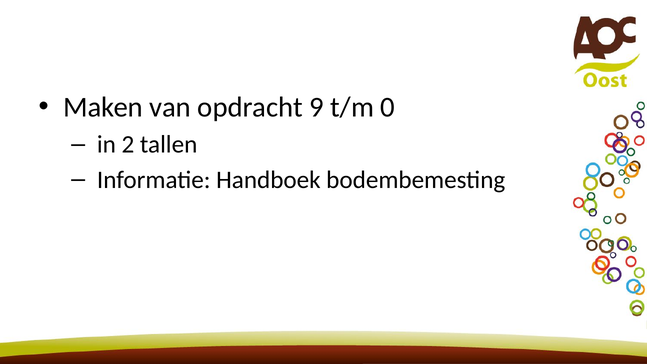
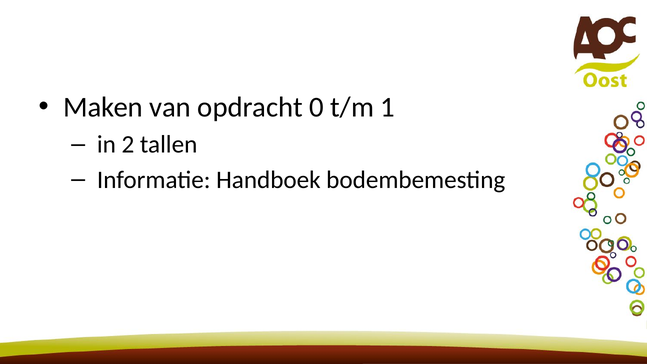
9: 9 -> 0 (316, 107)
0: 0 -> 1 (388, 107)
